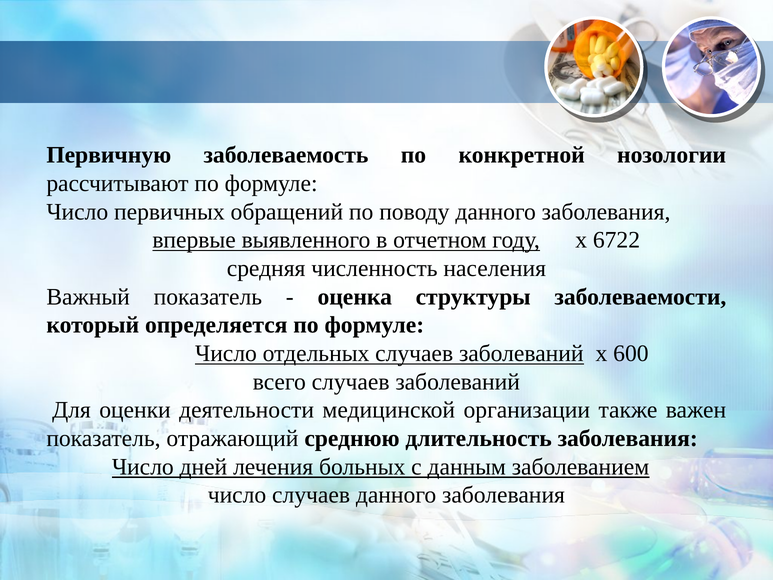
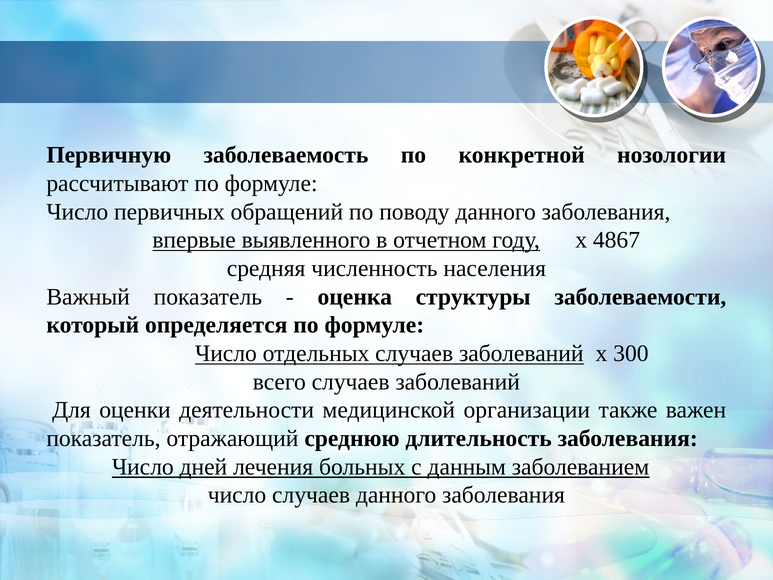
6722: 6722 -> 4867 (616, 240)
600: 600 -> 300 (631, 353)
